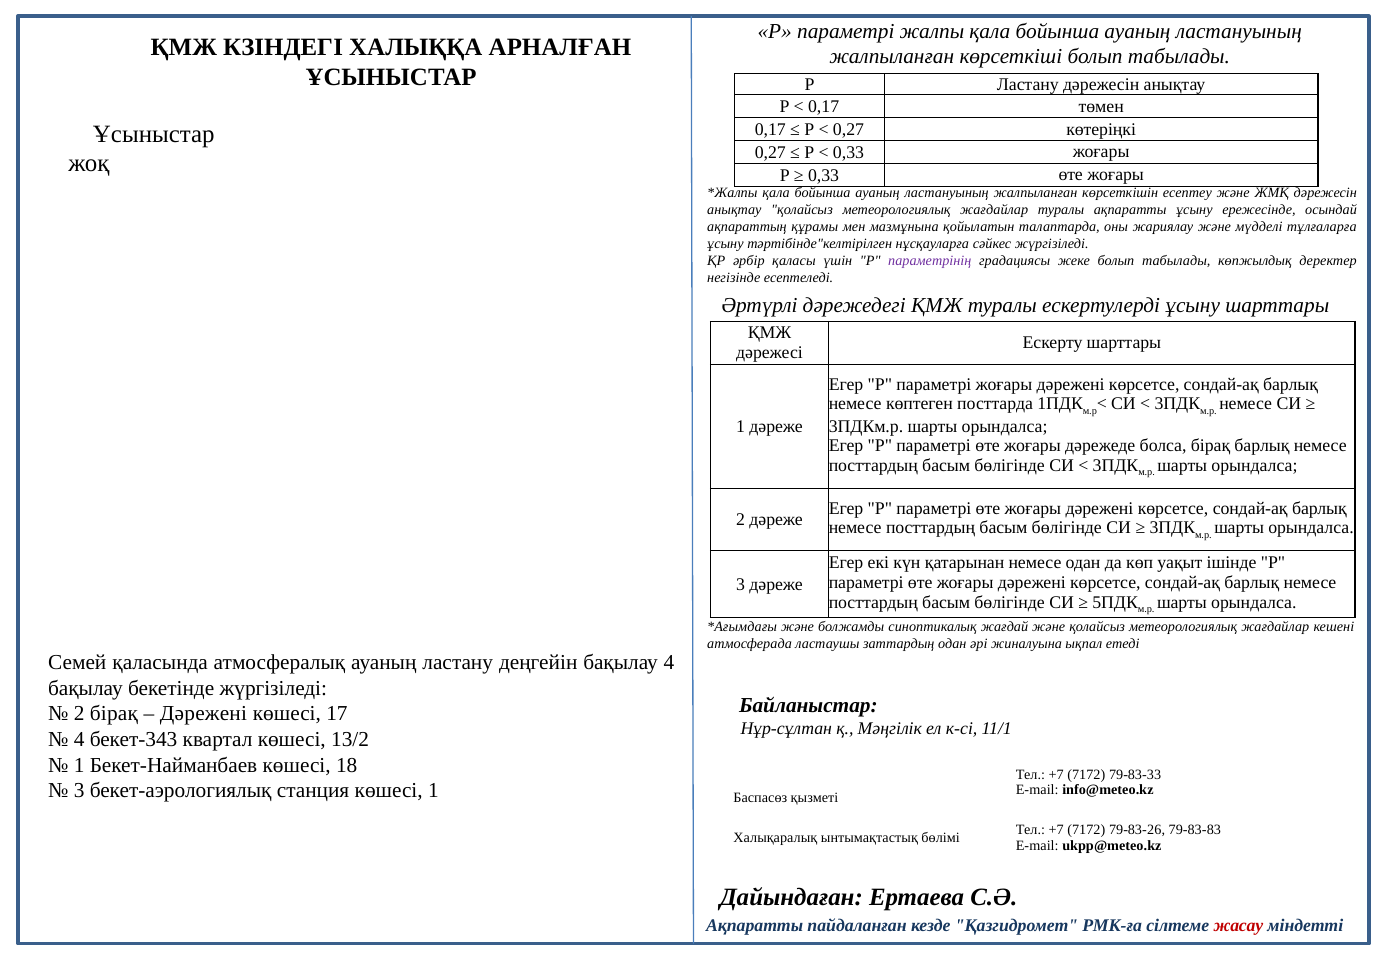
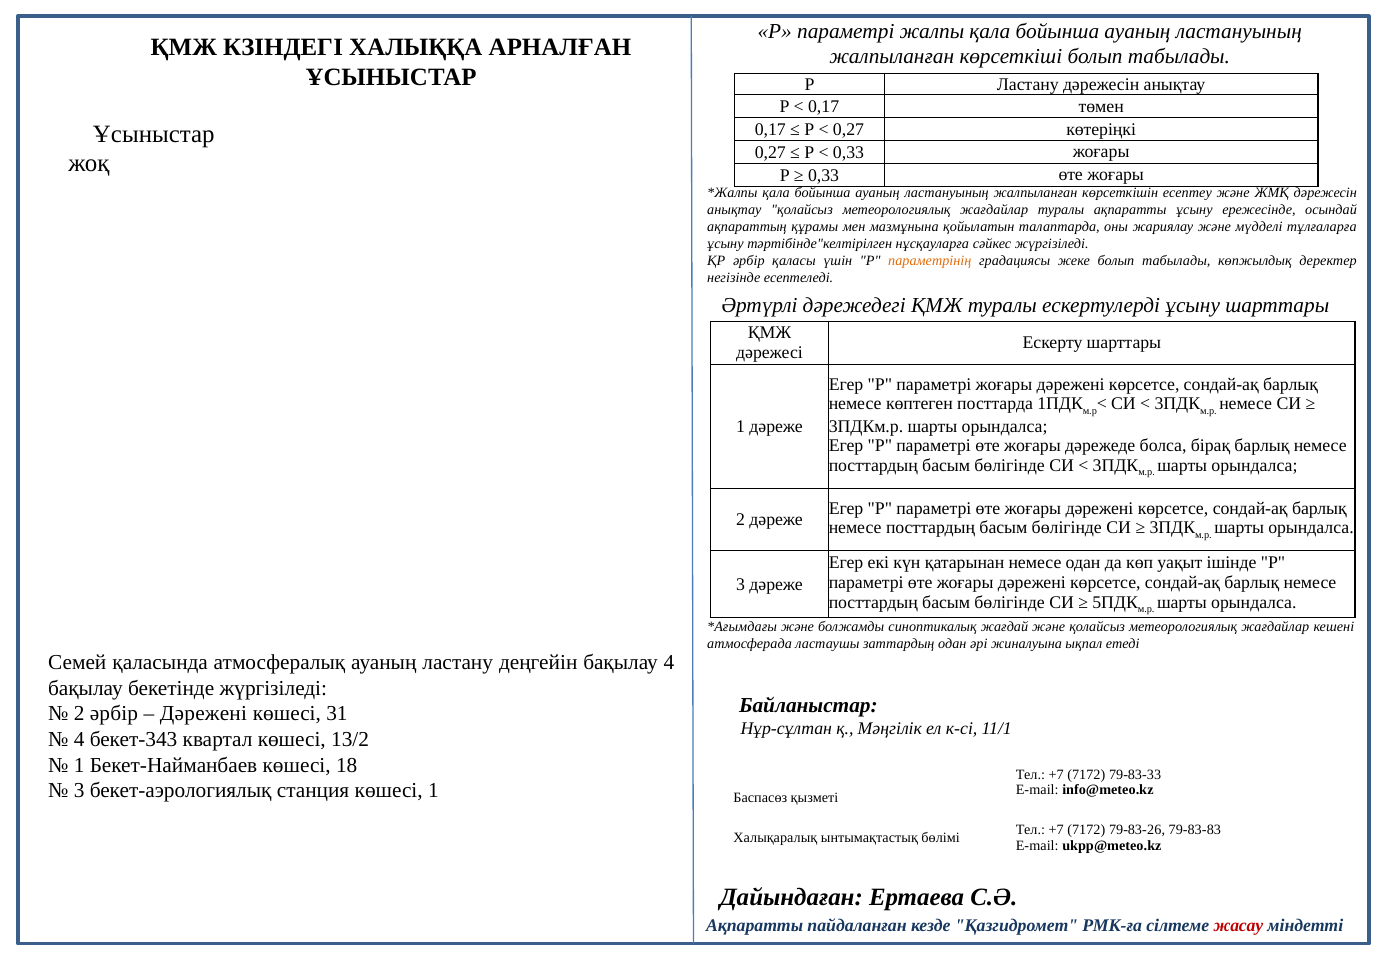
параметрінің colour: purple -> orange (930, 261)
2 бірақ: бірақ -> әрбір (114, 714)
17: 17 -> 31 (337, 714)
